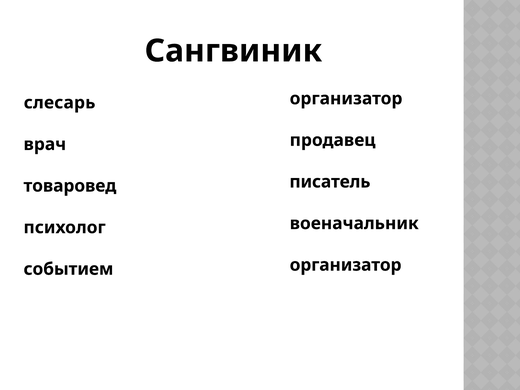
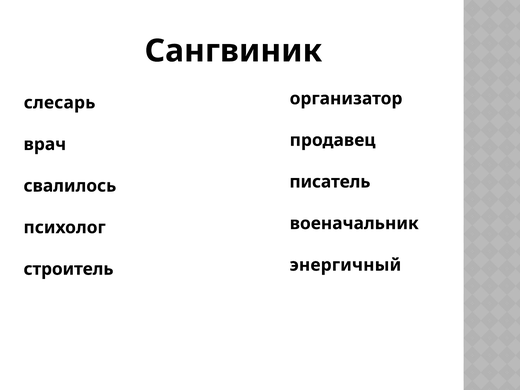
товаровед: товаровед -> свалилось (70, 186)
организатор: организатор -> энергичный (345, 265)
событием: событием -> строитель (69, 269)
